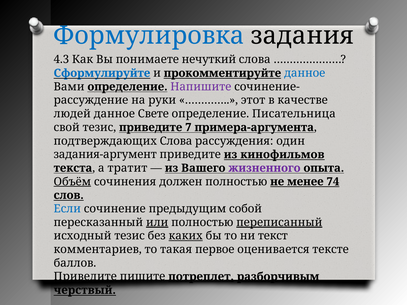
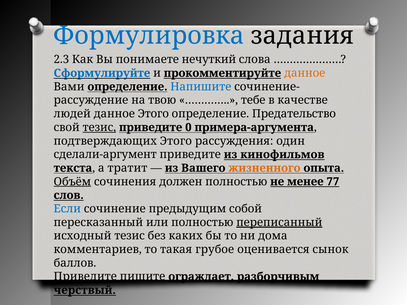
4.3: 4.3 -> 2.3 (61, 60)
данное colour: blue -> orange (305, 73)
Напишите colour: purple -> blue (201, 87)
руки: руки -> твою (162, 100)
этот: этот -> тебе (253, 100)
данное Свете: Свете -> Этого (153, 114)
Писательница: Писательница -> Предательство (294, 114)
тезис underline: none -> present (99, 127)
7: 7 -> 0 (188, 127)
подтверждающих Слова: Слова -> Этого (176, 141)
задания-аргумент: задания-аргумент -> сделали-аргумент (105, 155)
жизненного colour: purple -> orange (264, 168)
74: 74 -> 77 (333, 182)
или underline: present -> none (157, 222)
каких underline: present -> none (186, 236)
текст: текст -> дома (273, 236)
первое: первое -> грубое (215, 250)
тексте: тексте -> сынок (331, 250)
потреплет: потреплет -> ограждает (201, 277)
